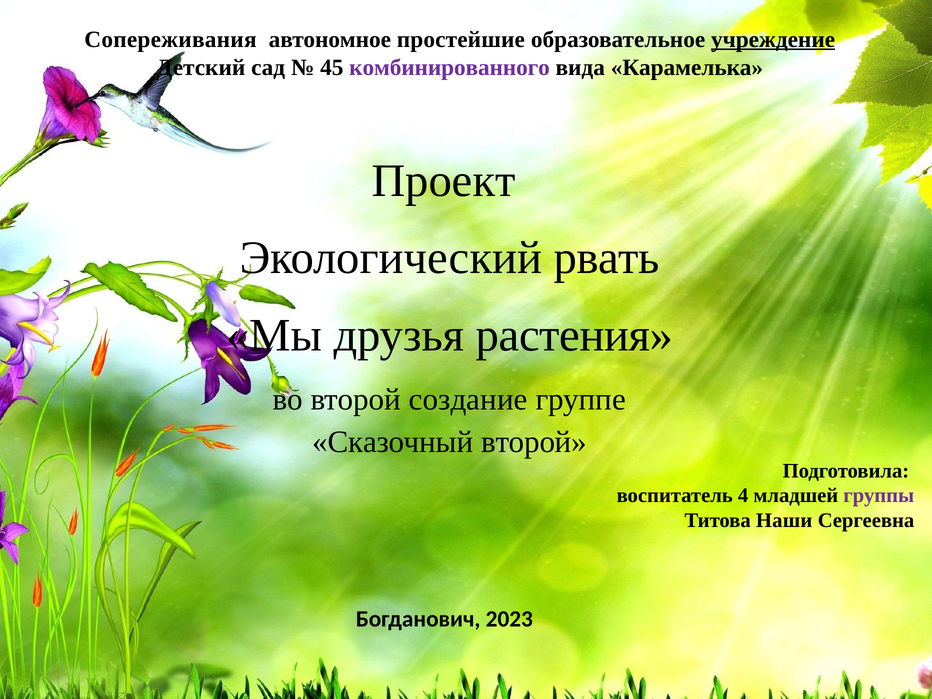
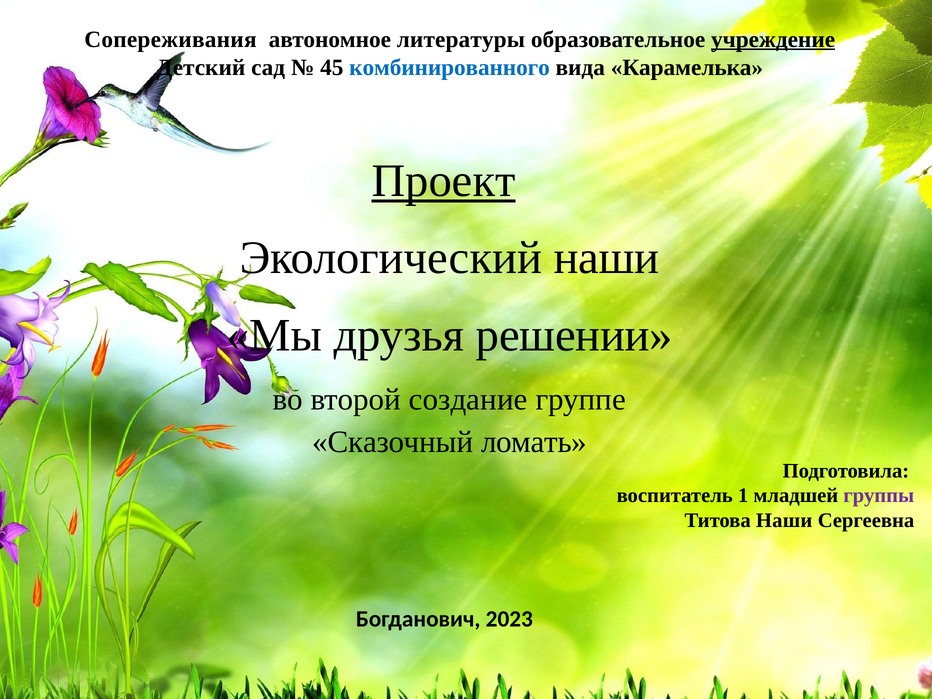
простейшие: простейшие -> литературы (461, 39)
комбинированного colour: purple -> blue (450, 67)
Проект underline: none -> present (444, 181)
Экологический рвать: рвать -> наши (607, 258)
растения: растения -> решении (574, 335)
Сказочный второй: второй -> ломать (534, 442)
4: 4 -> 1 (743, 496)
